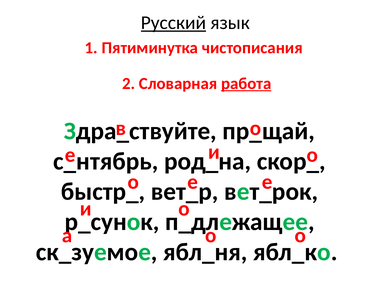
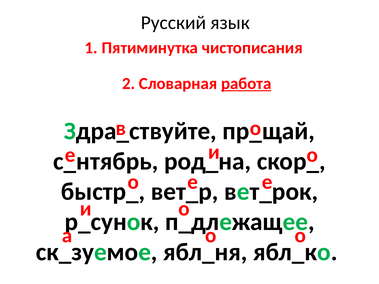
Русский underline: present -> none (173, 23)
